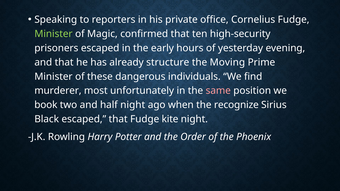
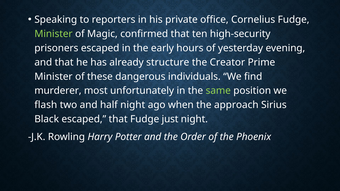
Moving: Moving -> Creator (227, 62)
same colour: pink -> light green (218, 91)
book: book -> flash (46, 105)
recognize: recognize -> approach (236, 105)
kite: kite -> just (170, 119)
